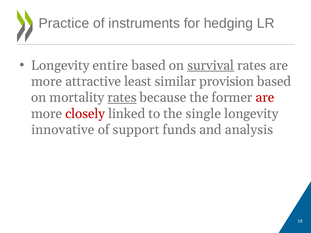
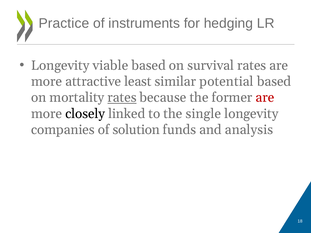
entire: entire -> viable (110, 65)
survival underline: present -> none (211, 65)
provision: provision -> potential (227, 82)
closely colour: red -> black (85, 114)
innovative: innovative -> companies (63, 130)
support: support -> solution (136, 130)
